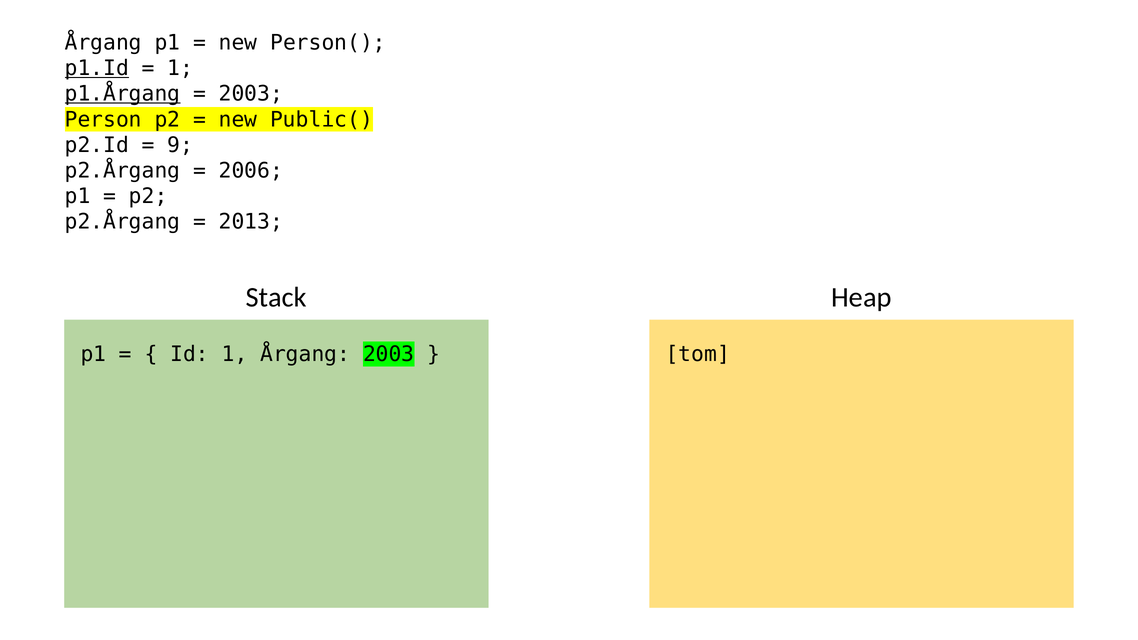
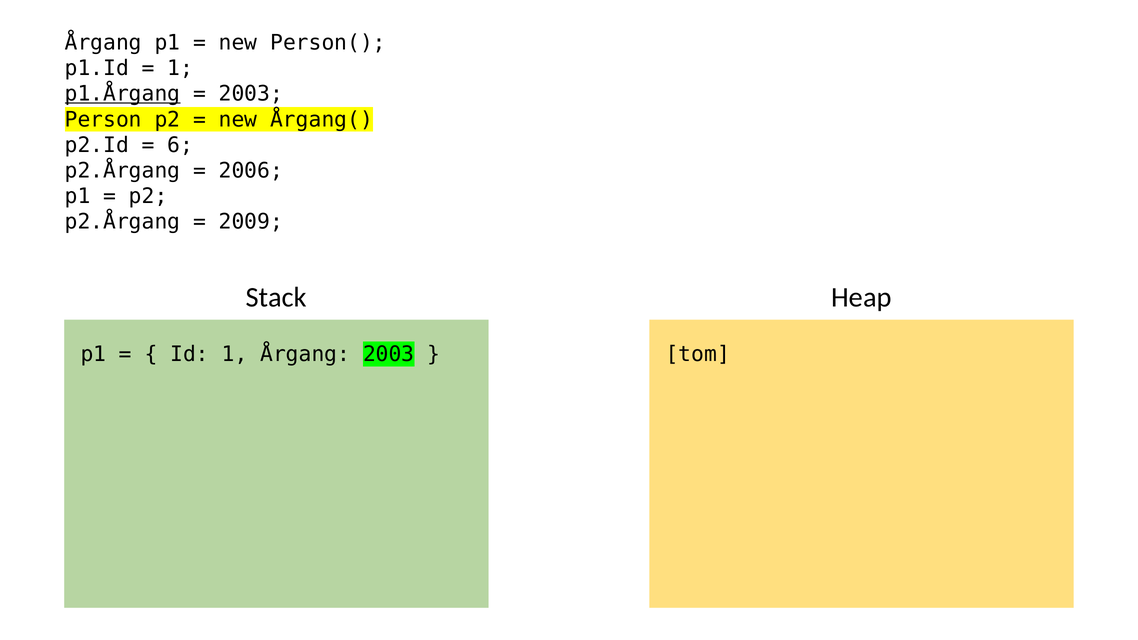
p1.Id underline: present -> none (97, 68)
Public(: Public( -> Årgang( (322, 120)
9: 9 -> 6 (180, 145)
2013: 2013 -> 2009 (251, 222)
